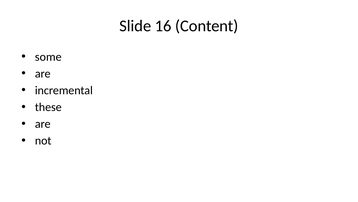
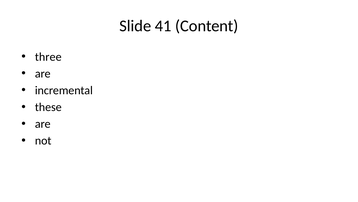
16: 16 -> 41 (163, 26)
some: some -> three (48, 57)
